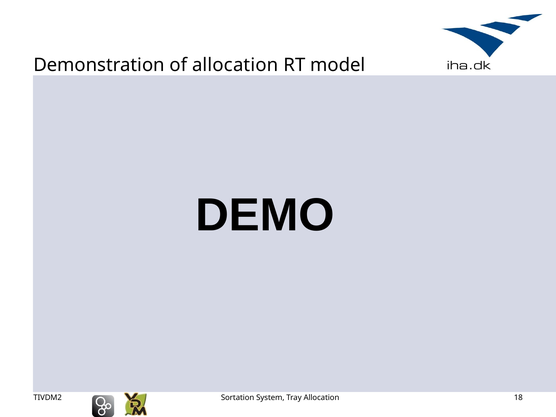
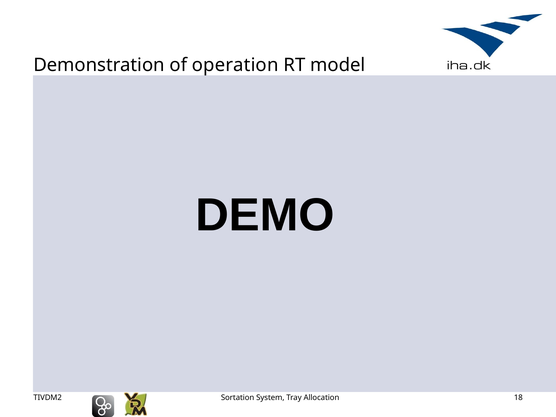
of allocation: allocation -> operation (235, 65)
